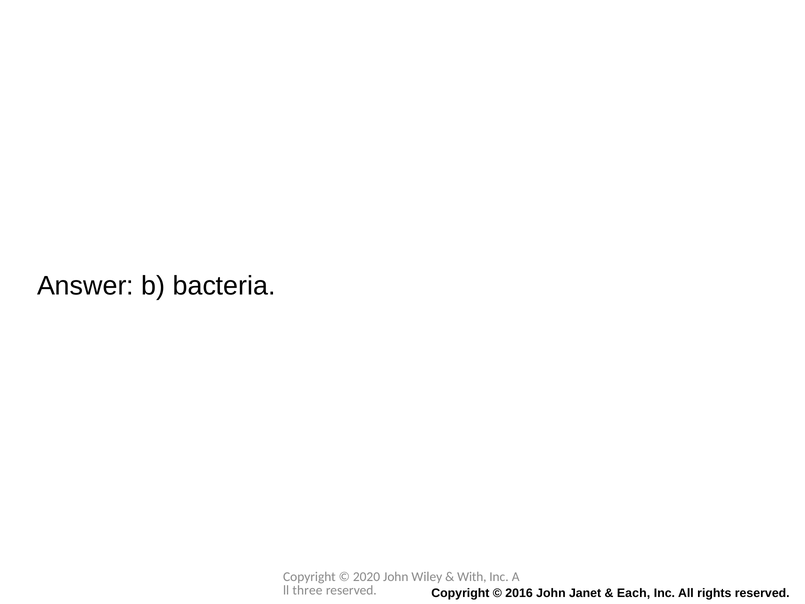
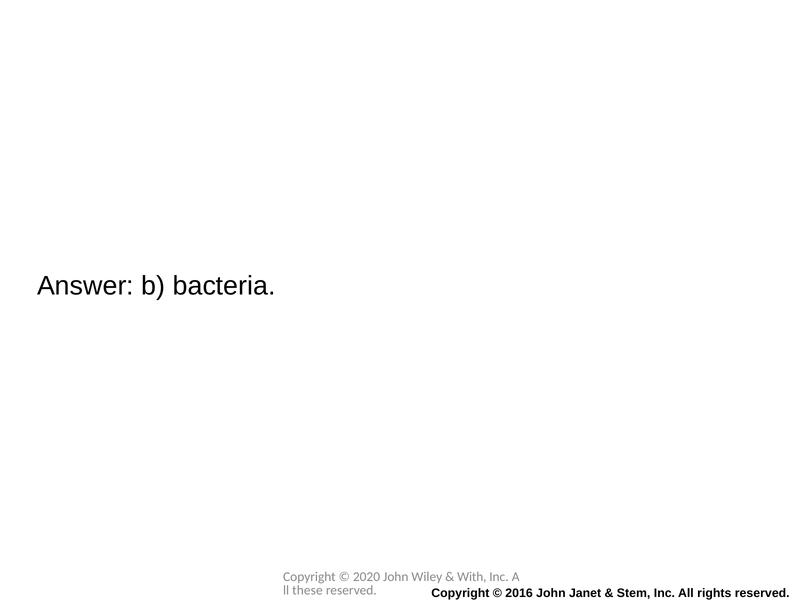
three: three -> these (307, 590)
Each: Each -> Stem (634, 593)
